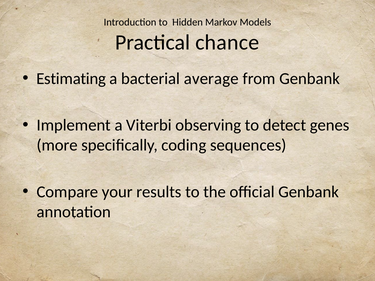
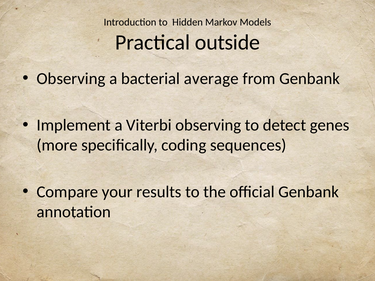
chance: chance -> outside (227, 42)
Estimating: Estimating -> Observing (71, 79)
